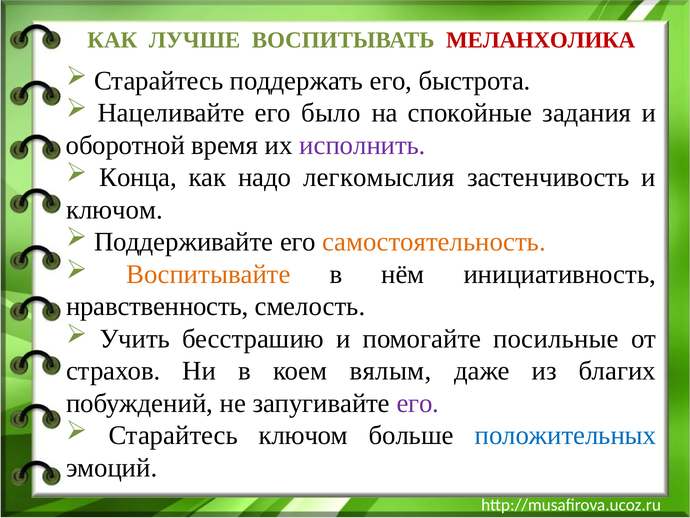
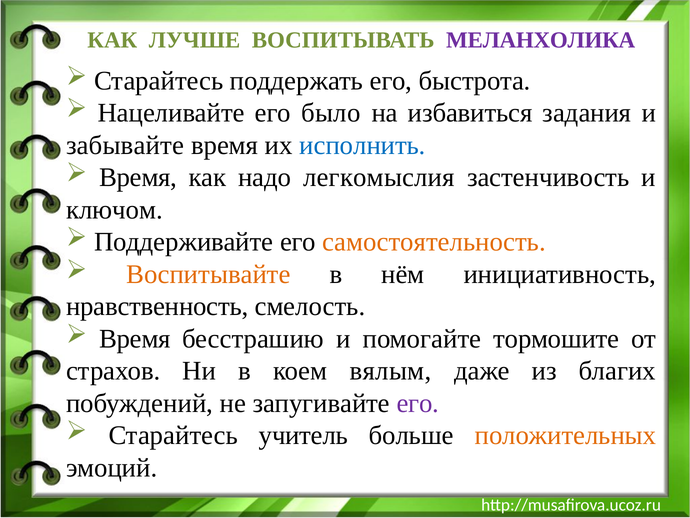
МЕЛАНХОЛИКА colour: red -> purple (541, 40)
спокойные: спокойные -> избавиться (470, 113)
оборотной: оборотной -> забывайте (125, 145)
исполнить colour: purple -> blue (363, 145)
Конца: Конца -> Время (138, 177)
Учить: Учить -> Время (135, 338)
посильные: посильные -> тормошите (556, 338)
Старайтесь ключом: ключом -> учитель (303, 435)
положительных colour: blue -> orange (565, 435)
